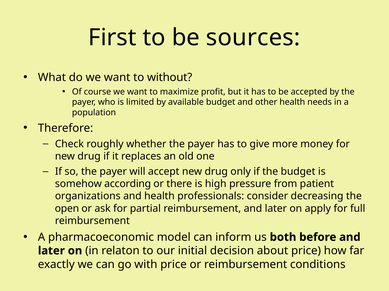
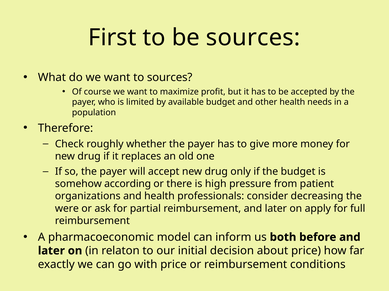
to without: without -> sources (170, 78)
open: open -> were (67, 209)
